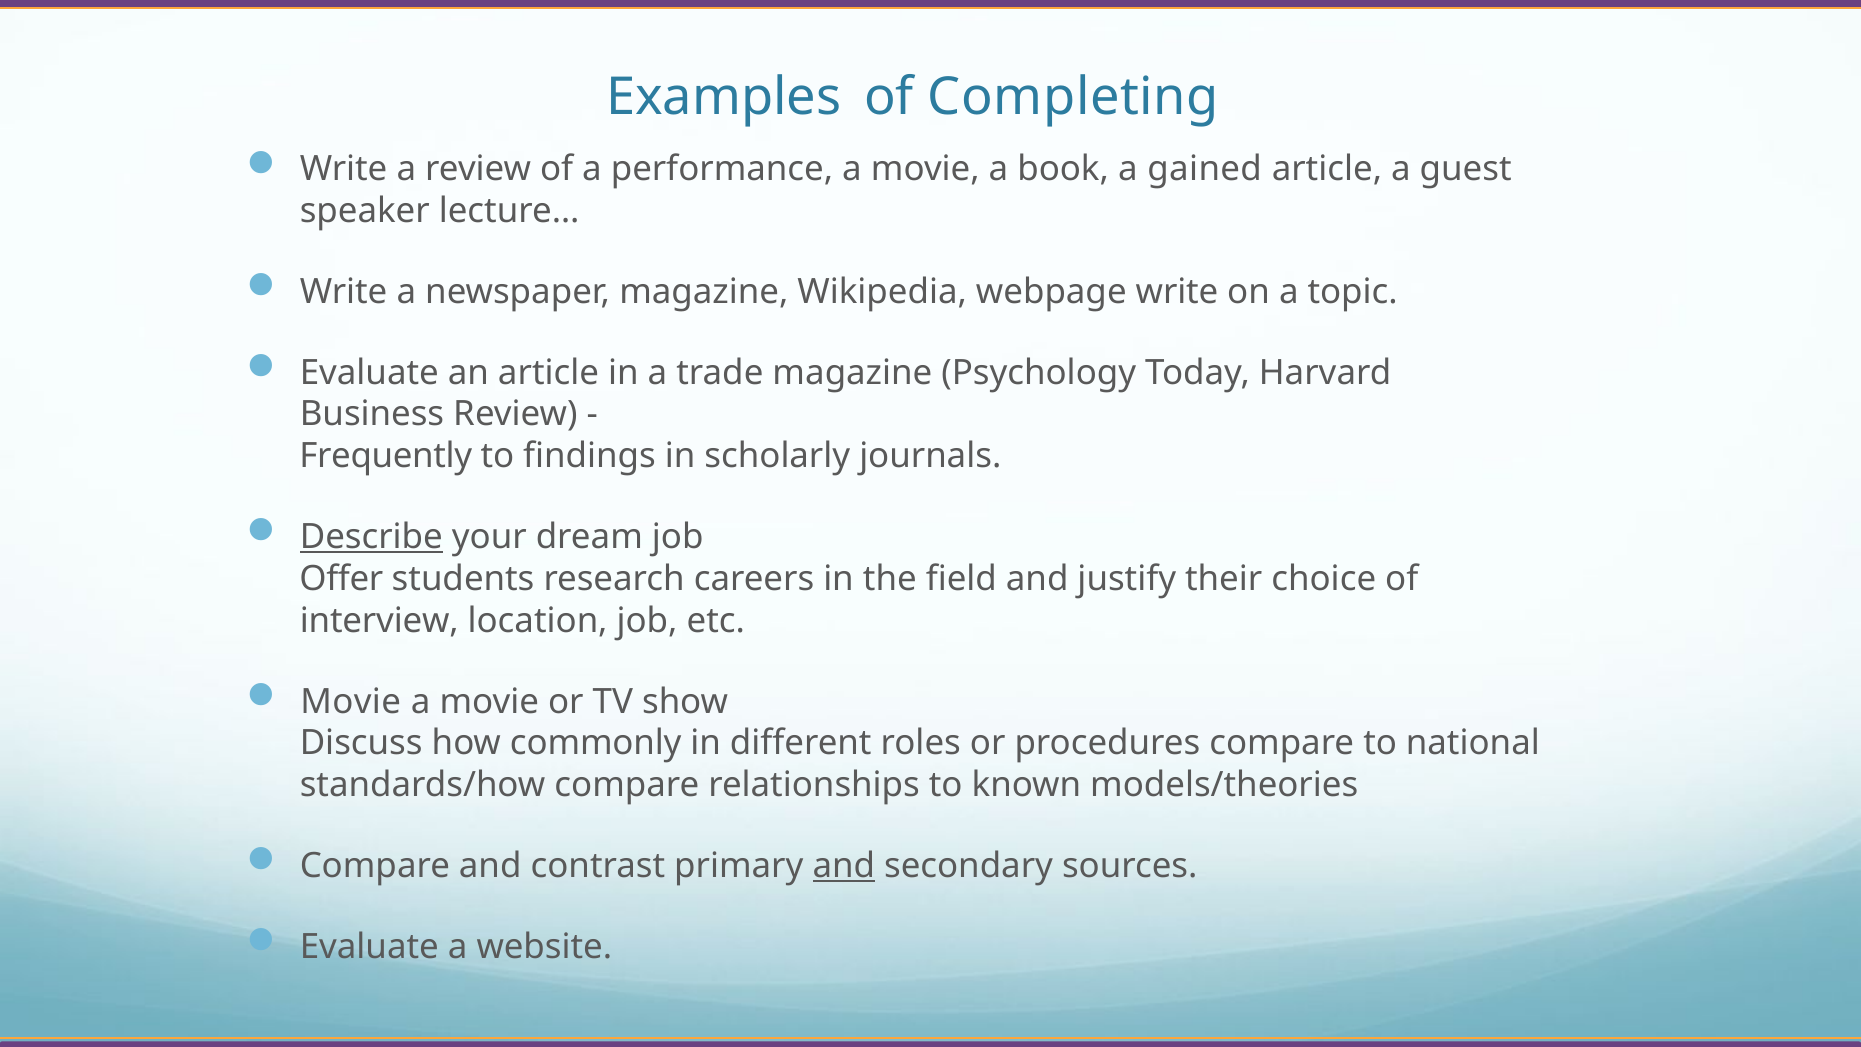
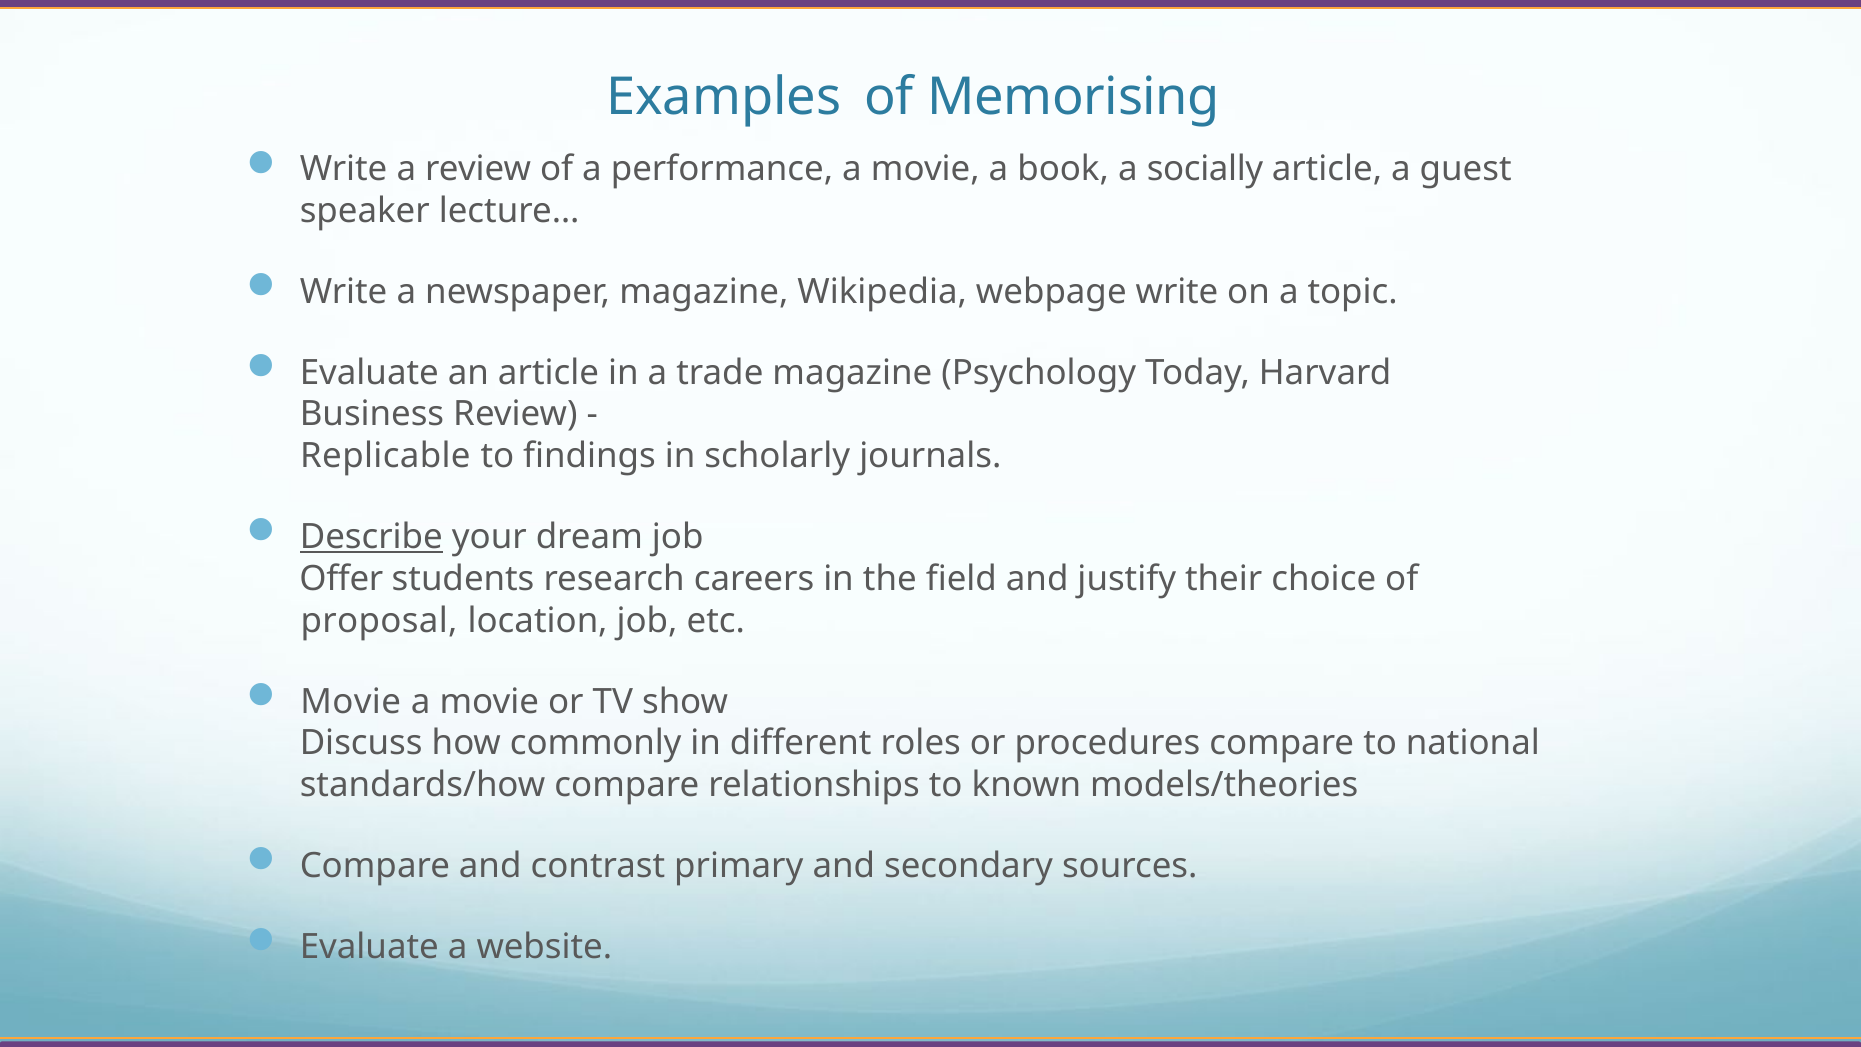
Completing: Completing -> Memorising (1074, 97)
gained: gained -> socially (1205, 169)
Frequently: Frequently -> Replicable (385, 456)
interview: interview -> proposal (379, 621)
and underline: present -> none (844, 866)
